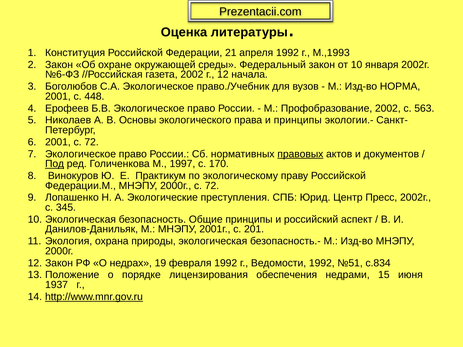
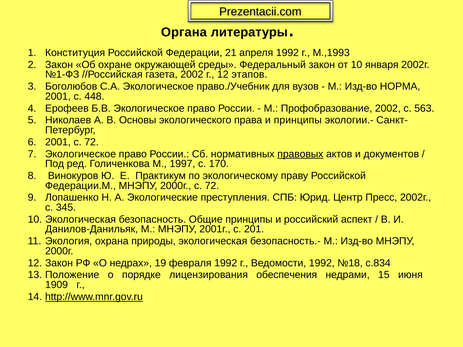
Оценка: Оценка -> Органа (184, 32)
№6-ФЗ: №6-ФЗ -> №1-ФЗ (62, 75)
начала: начала -> этапов (249, 75)
Под underline: present -> none (55, 164)
№51: №51 -> №18 (350, 263)
1937: 1937 -> 1909 (57, 285)
